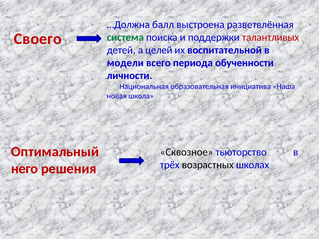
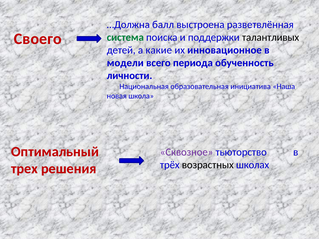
талантливых colour: red -> black (271, 37)
целей: целей -> какие (159, 50)
воспитательной: воспитательной -> инновационное (225, 50)
обученности: обученности -> обученность (244, 63)
Сквозное colour: black -> purple (187, 152)
него: него -> трех (25, 169)
